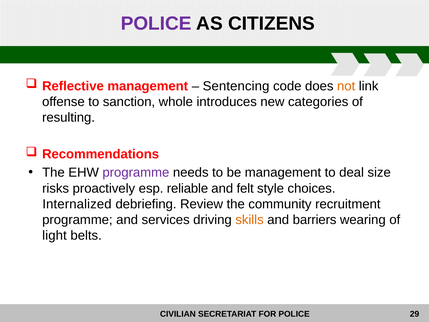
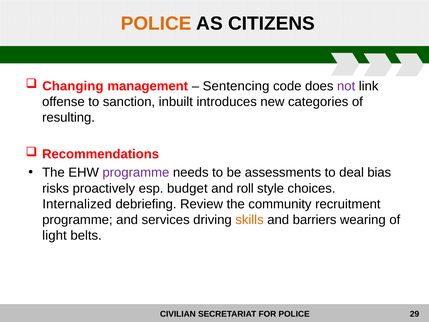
POLICE colour: purple -> orange (156, 24)
Reflective: Reflective -> Changing (73, 86)
not colour: orange -> purple (346, 86)
whole: whole -> inbuilt (176, 102)
be management: management -> assessments (283, 172)
size: size -> bias (379, 172)
reliable: reliable -> budget (187, 188)
felt: felt -> roll (245, 188)
